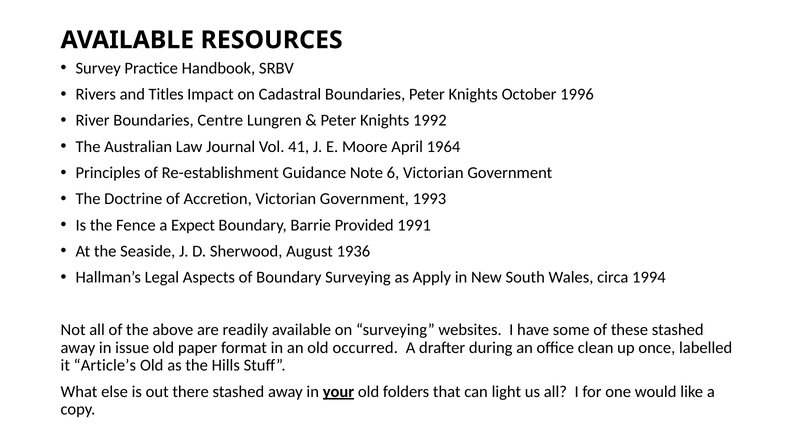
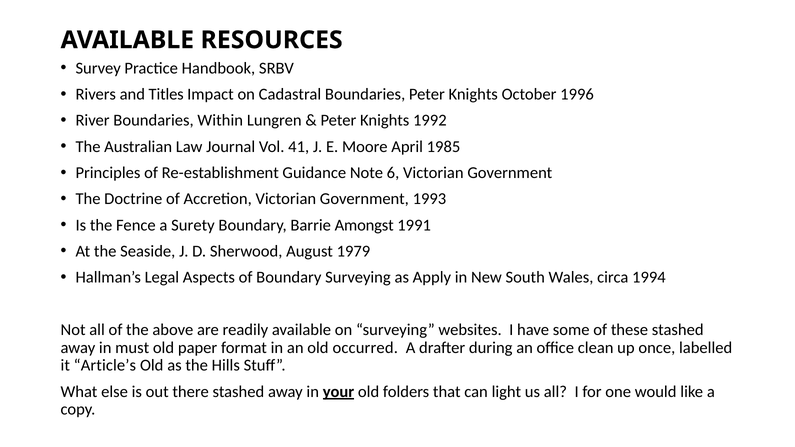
Centre: Centre -> Within (220, 120)
1964: 1964 -> 1985 (444, 147)
Expect: Expect -> Surety (193, 225)
Provided: Provided -> Amongst (364, 225)
1936: 1936 -> 1979 (353, 251)
issue: issue -> must (132, 348)
